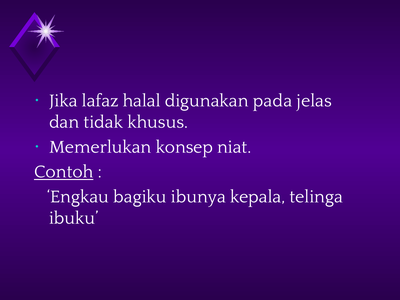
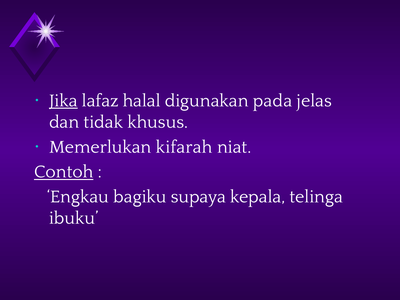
Jika underline: none -> present (63, 101)
konsep: konsep -> kifarah (184, 147)
ibunya: ibunya -> supaya (198, 197)
